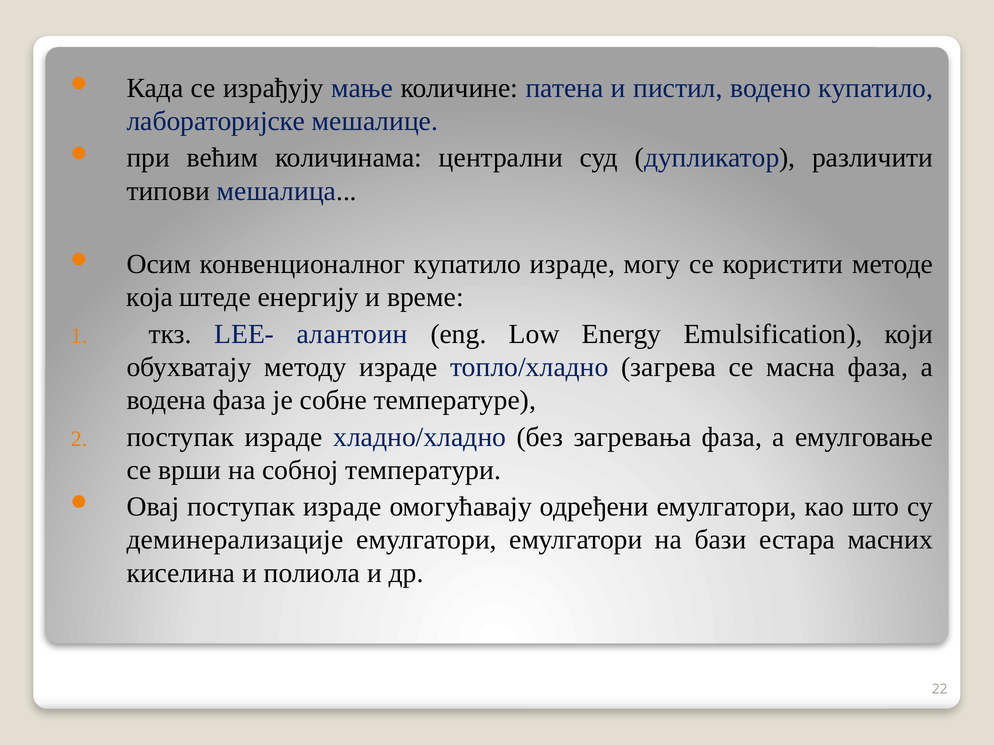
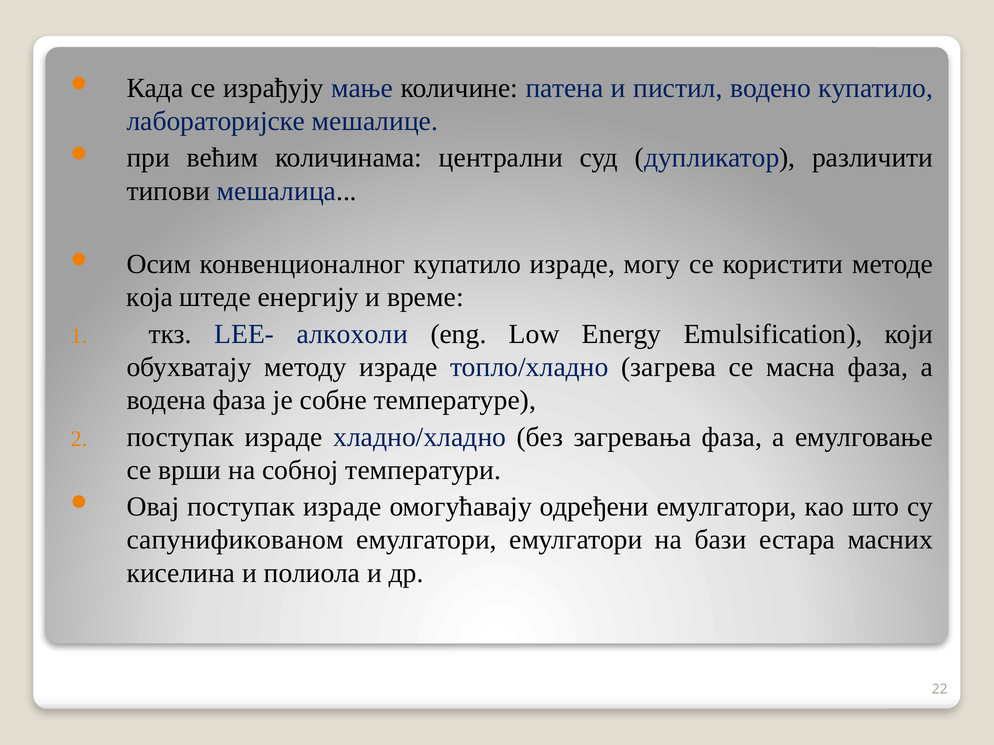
алантоин: алантоин -> алкохоли (352, 334)
деминерализације: деминерализације -> сапунификованом (235, 540)
